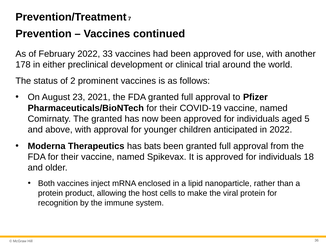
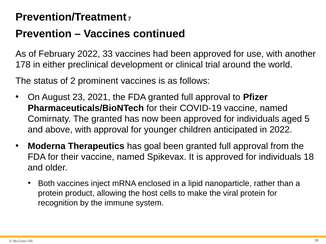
bats: bats -> goal (153, 146)
